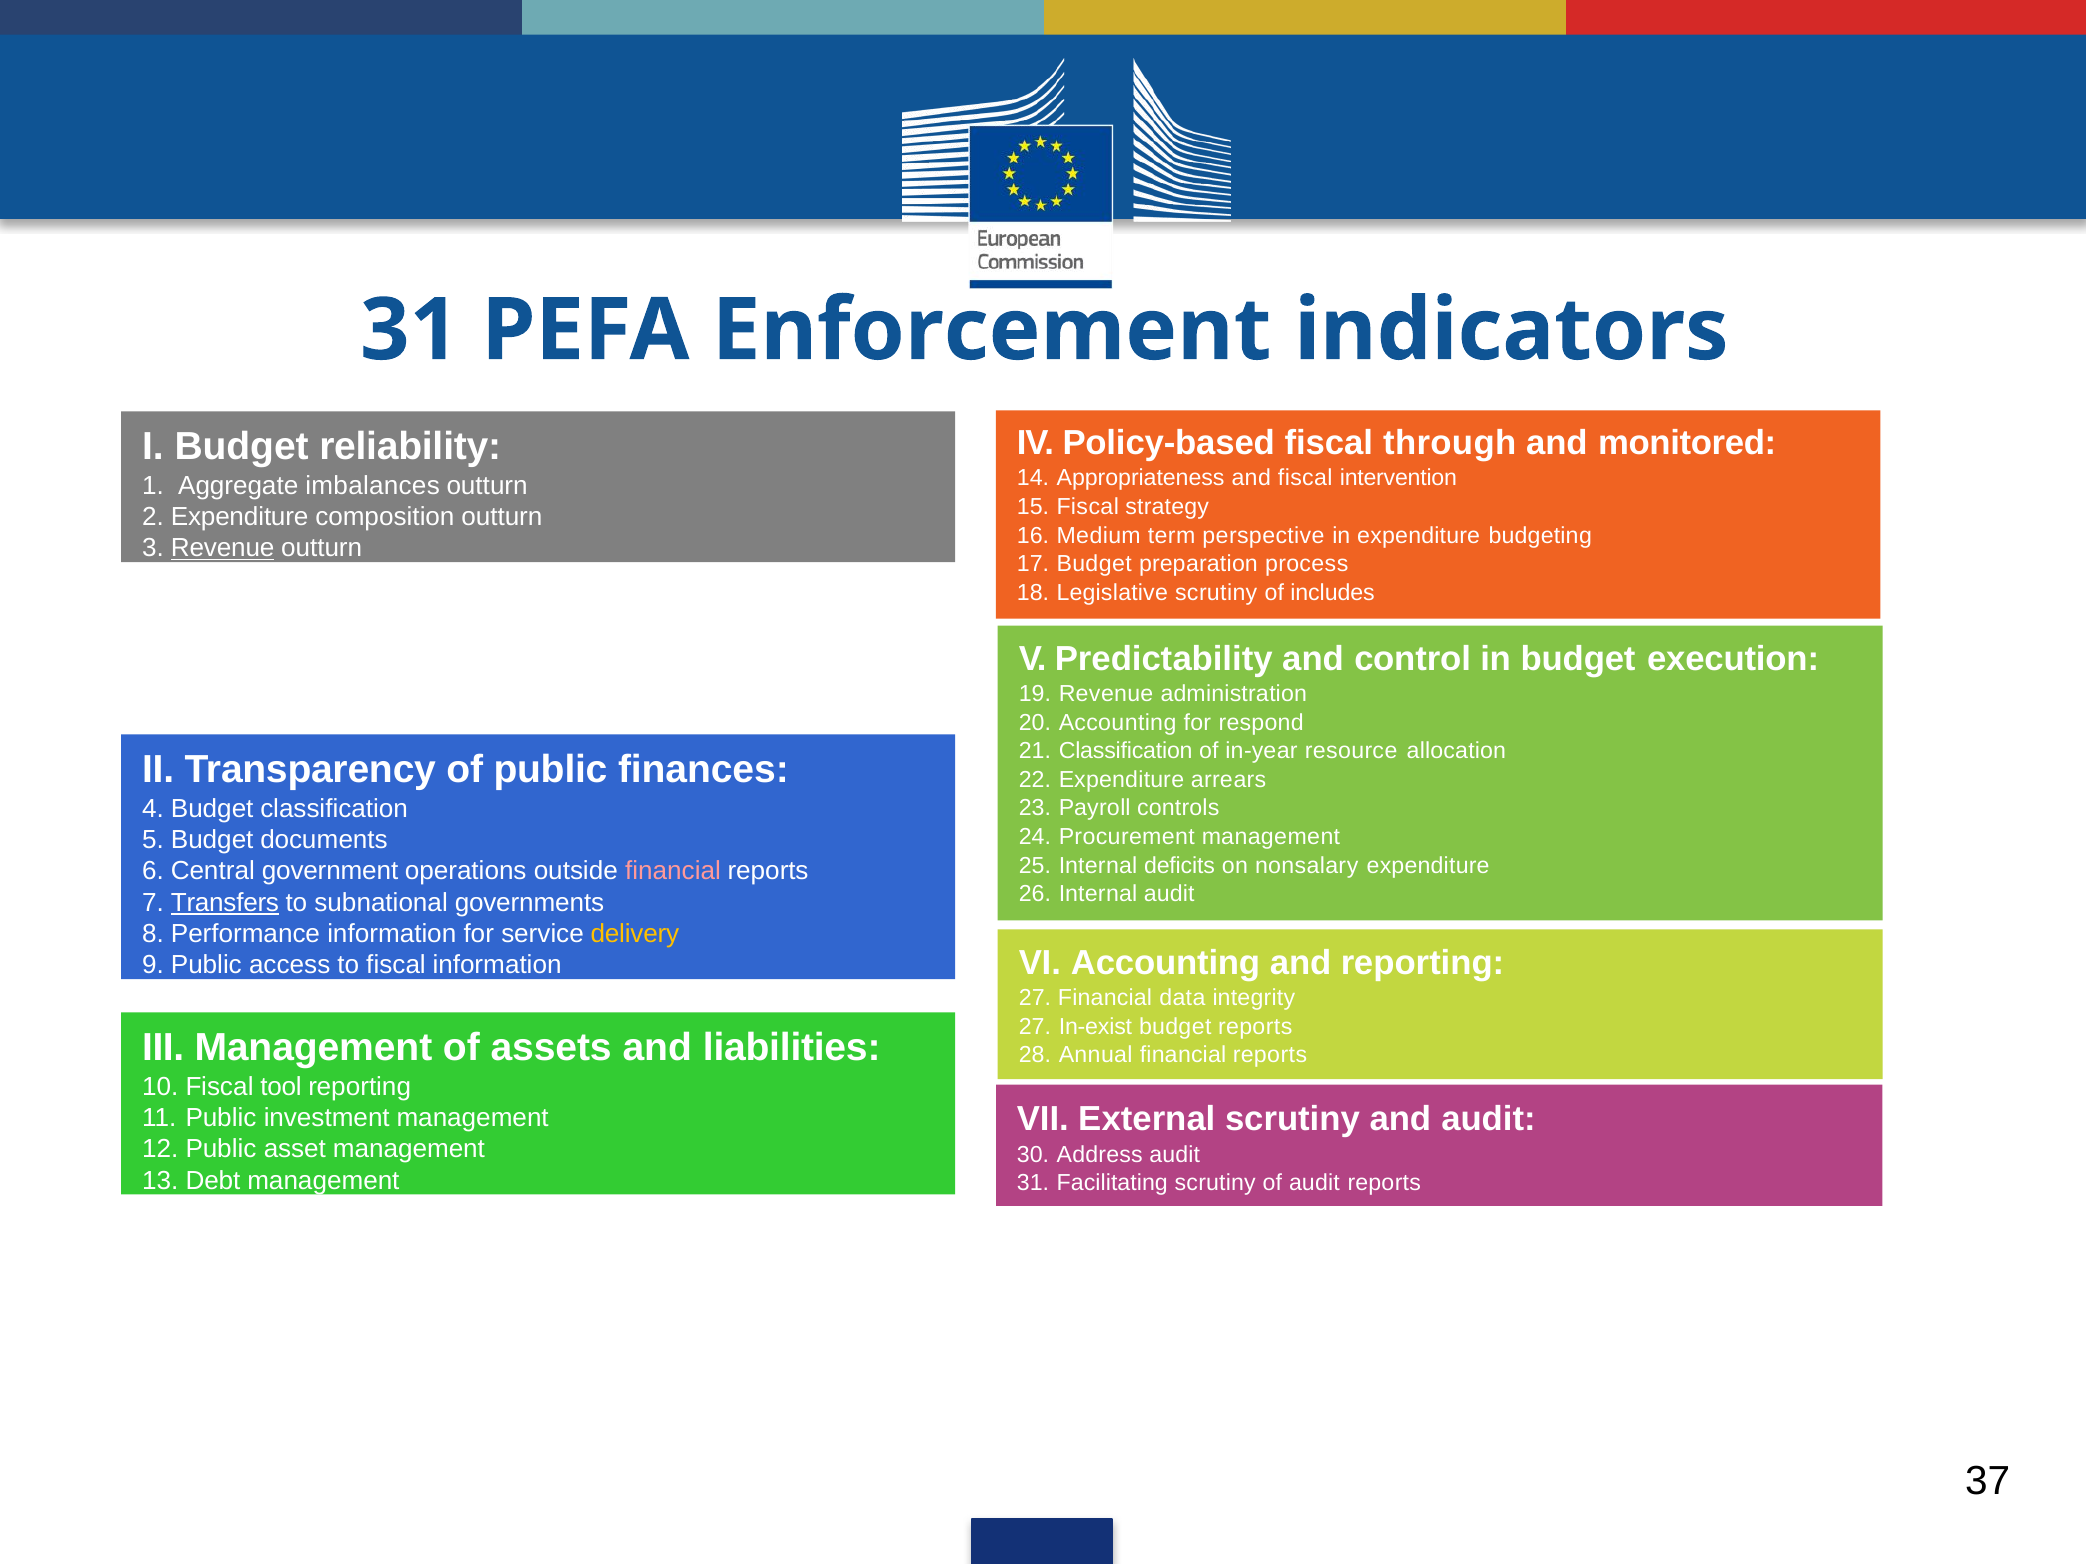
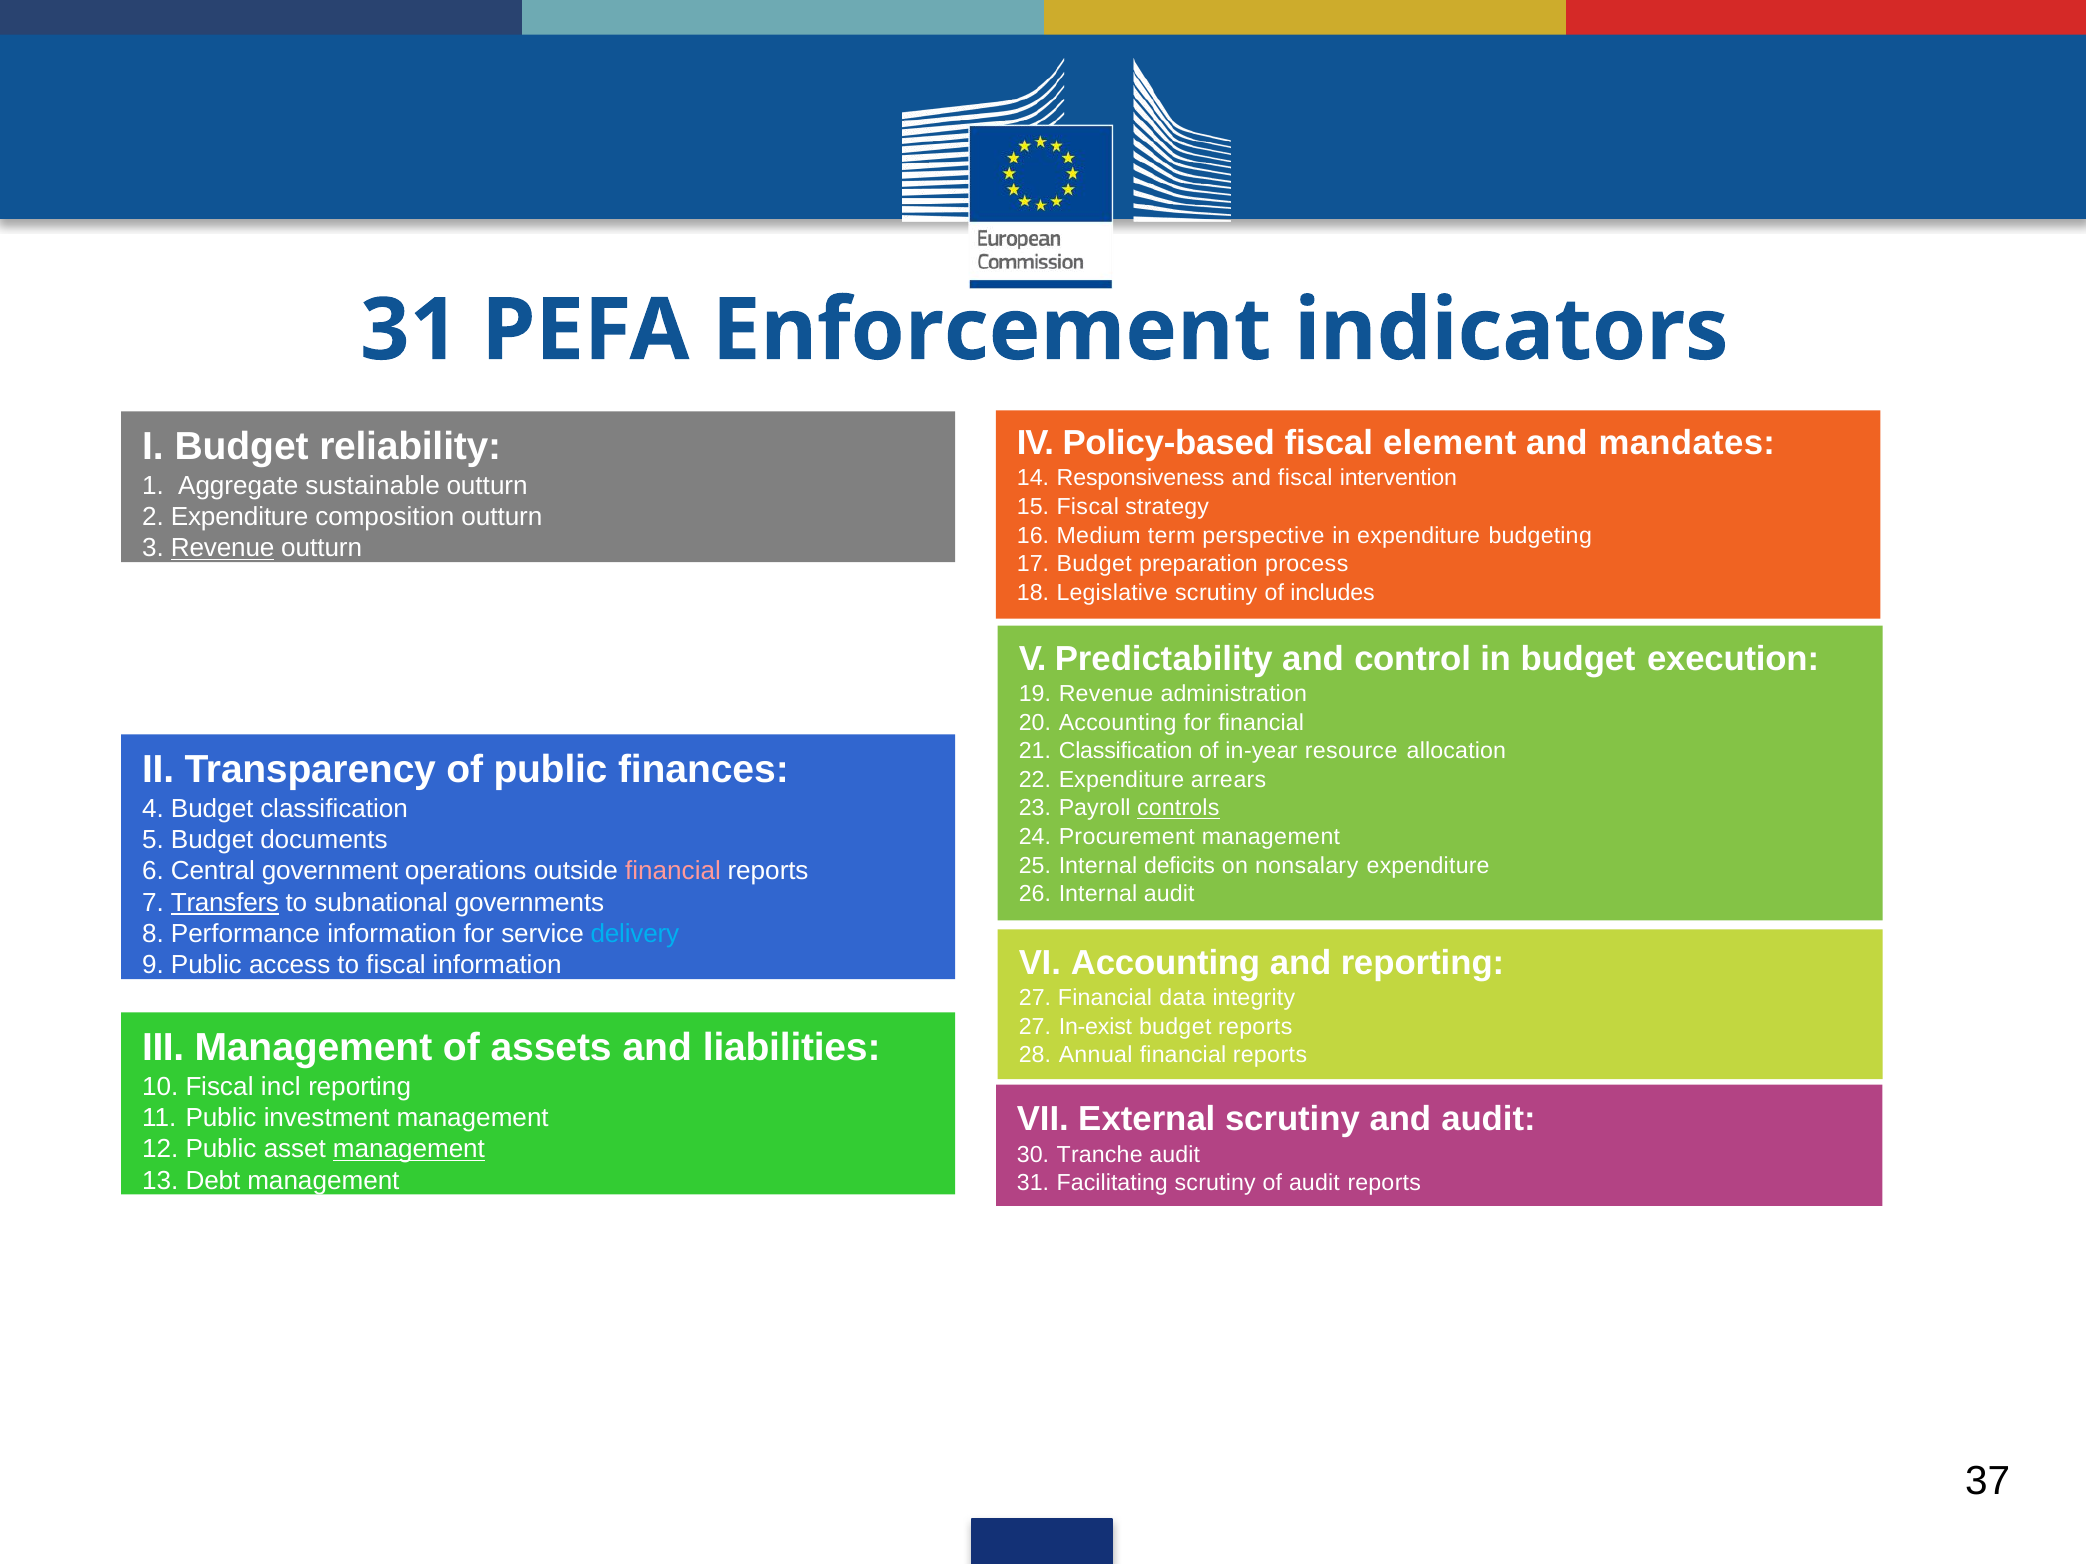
through: through -> element (1450, 443)
monitored: monitored -> mandates (1687, 443)
Appropriateness: Appropriateness -> Responsiveness (1141, 478)
imbalances: imbalances -> sustainable (373, 486)
for respond: respond -> financial (1261, 723)
controls underline: none -> present (1178, 809)
delivery colour: yellow -> light blue (635, 934)
tool: tool -> incl (281, 1087)
management underline: none -> present (409, 1150)
Address: Address -> Tranche (1100, 1155)
